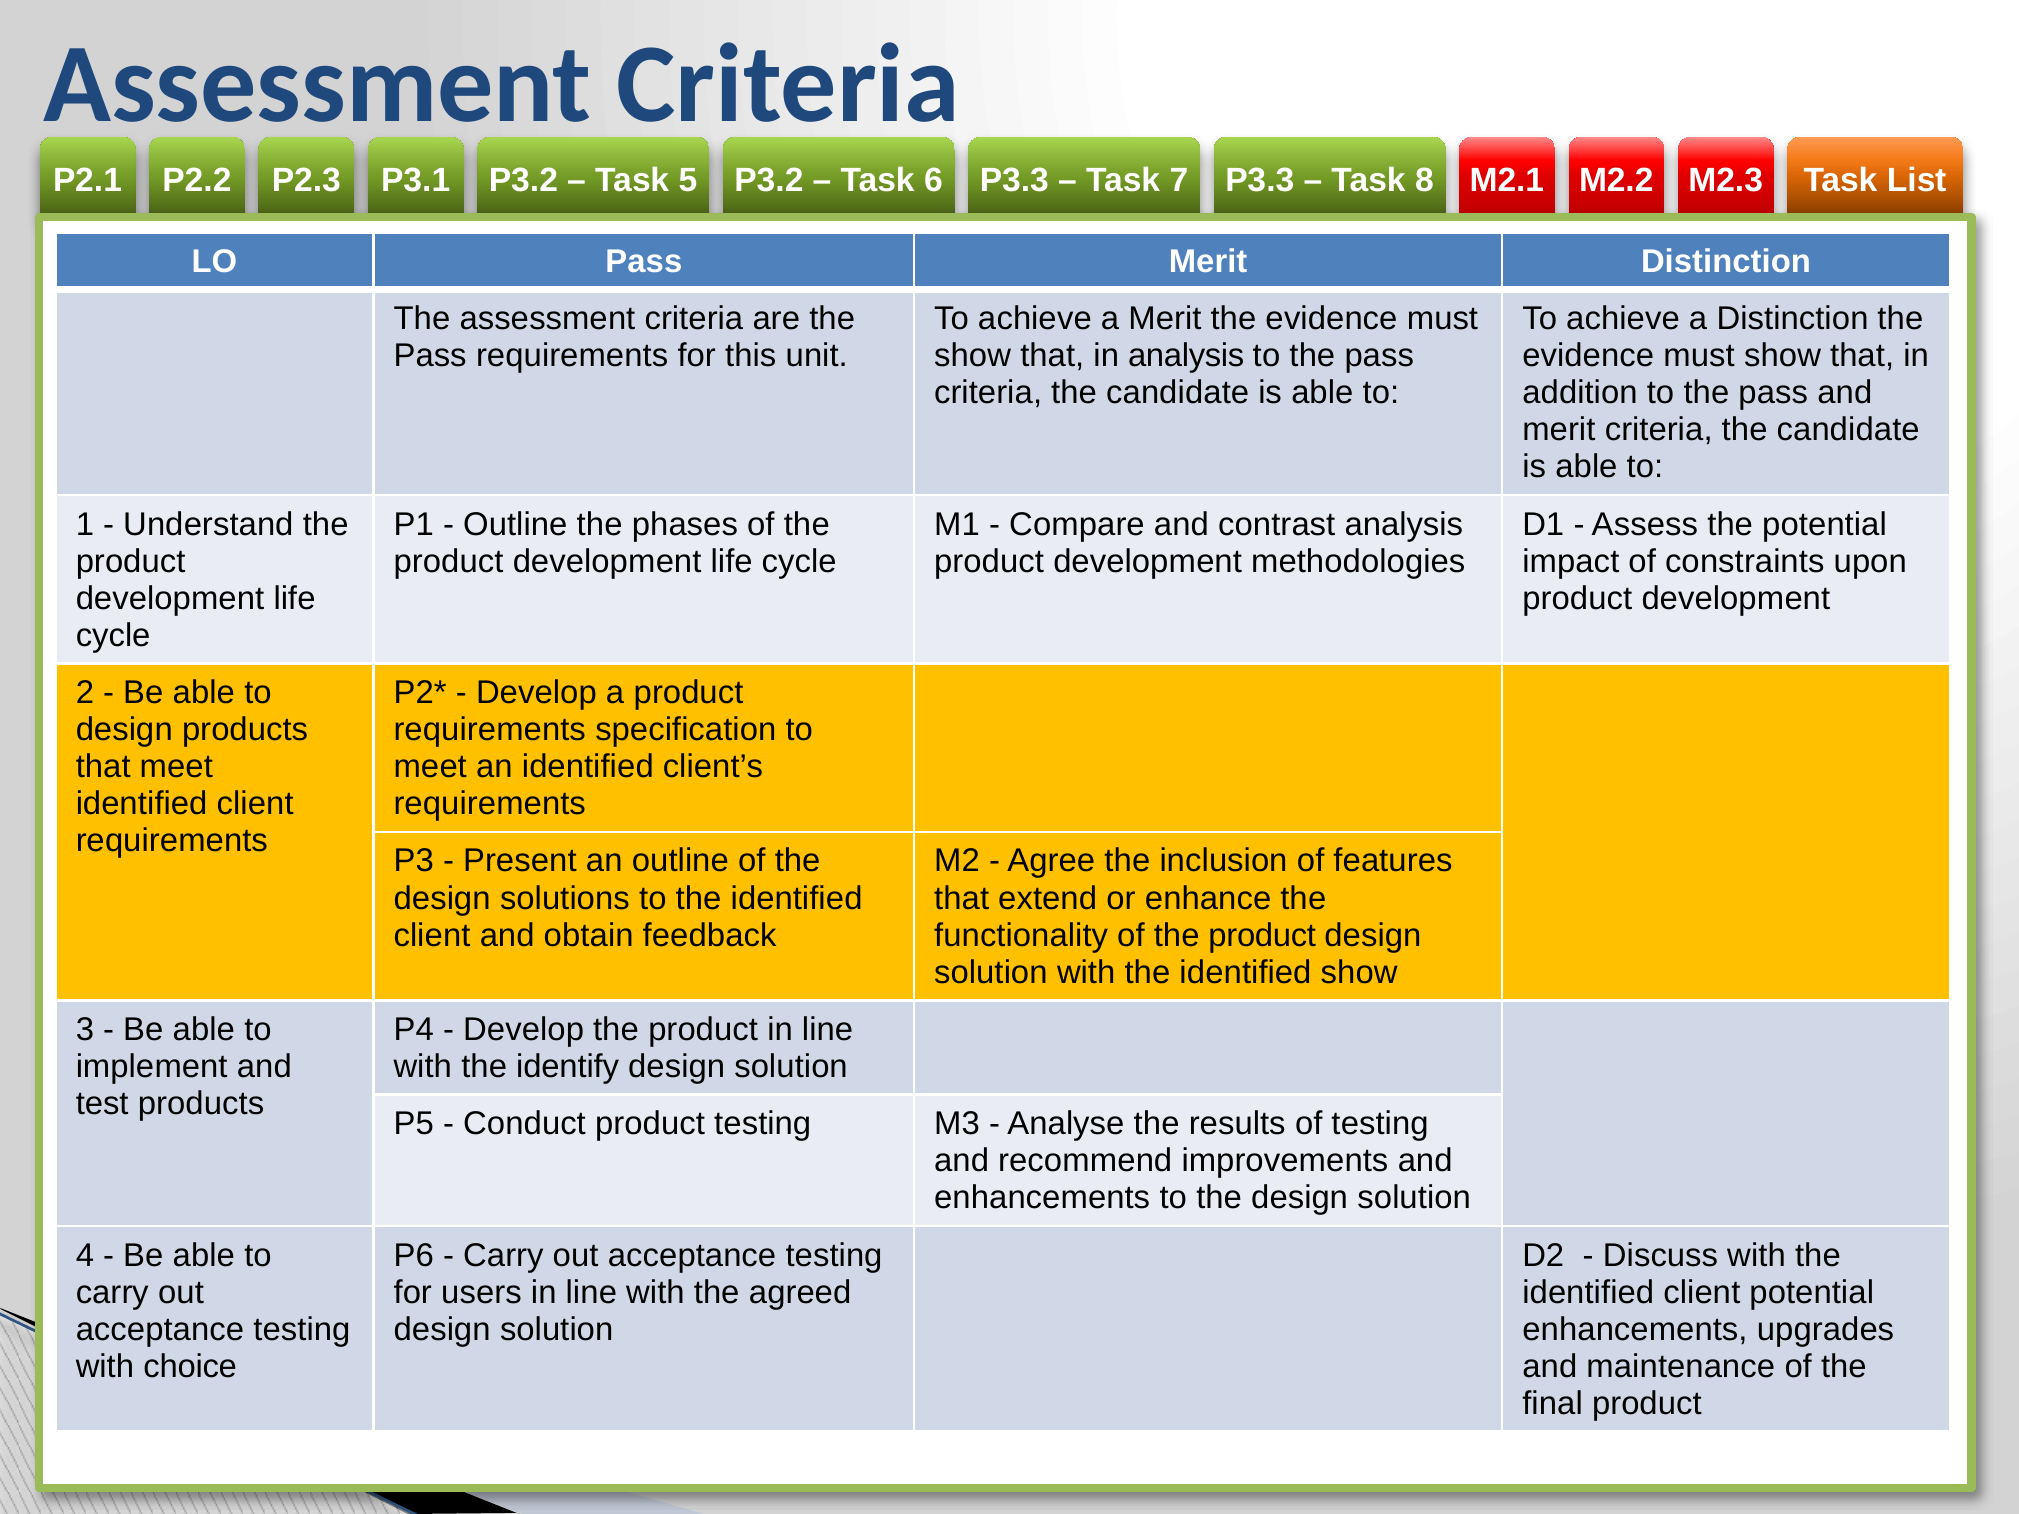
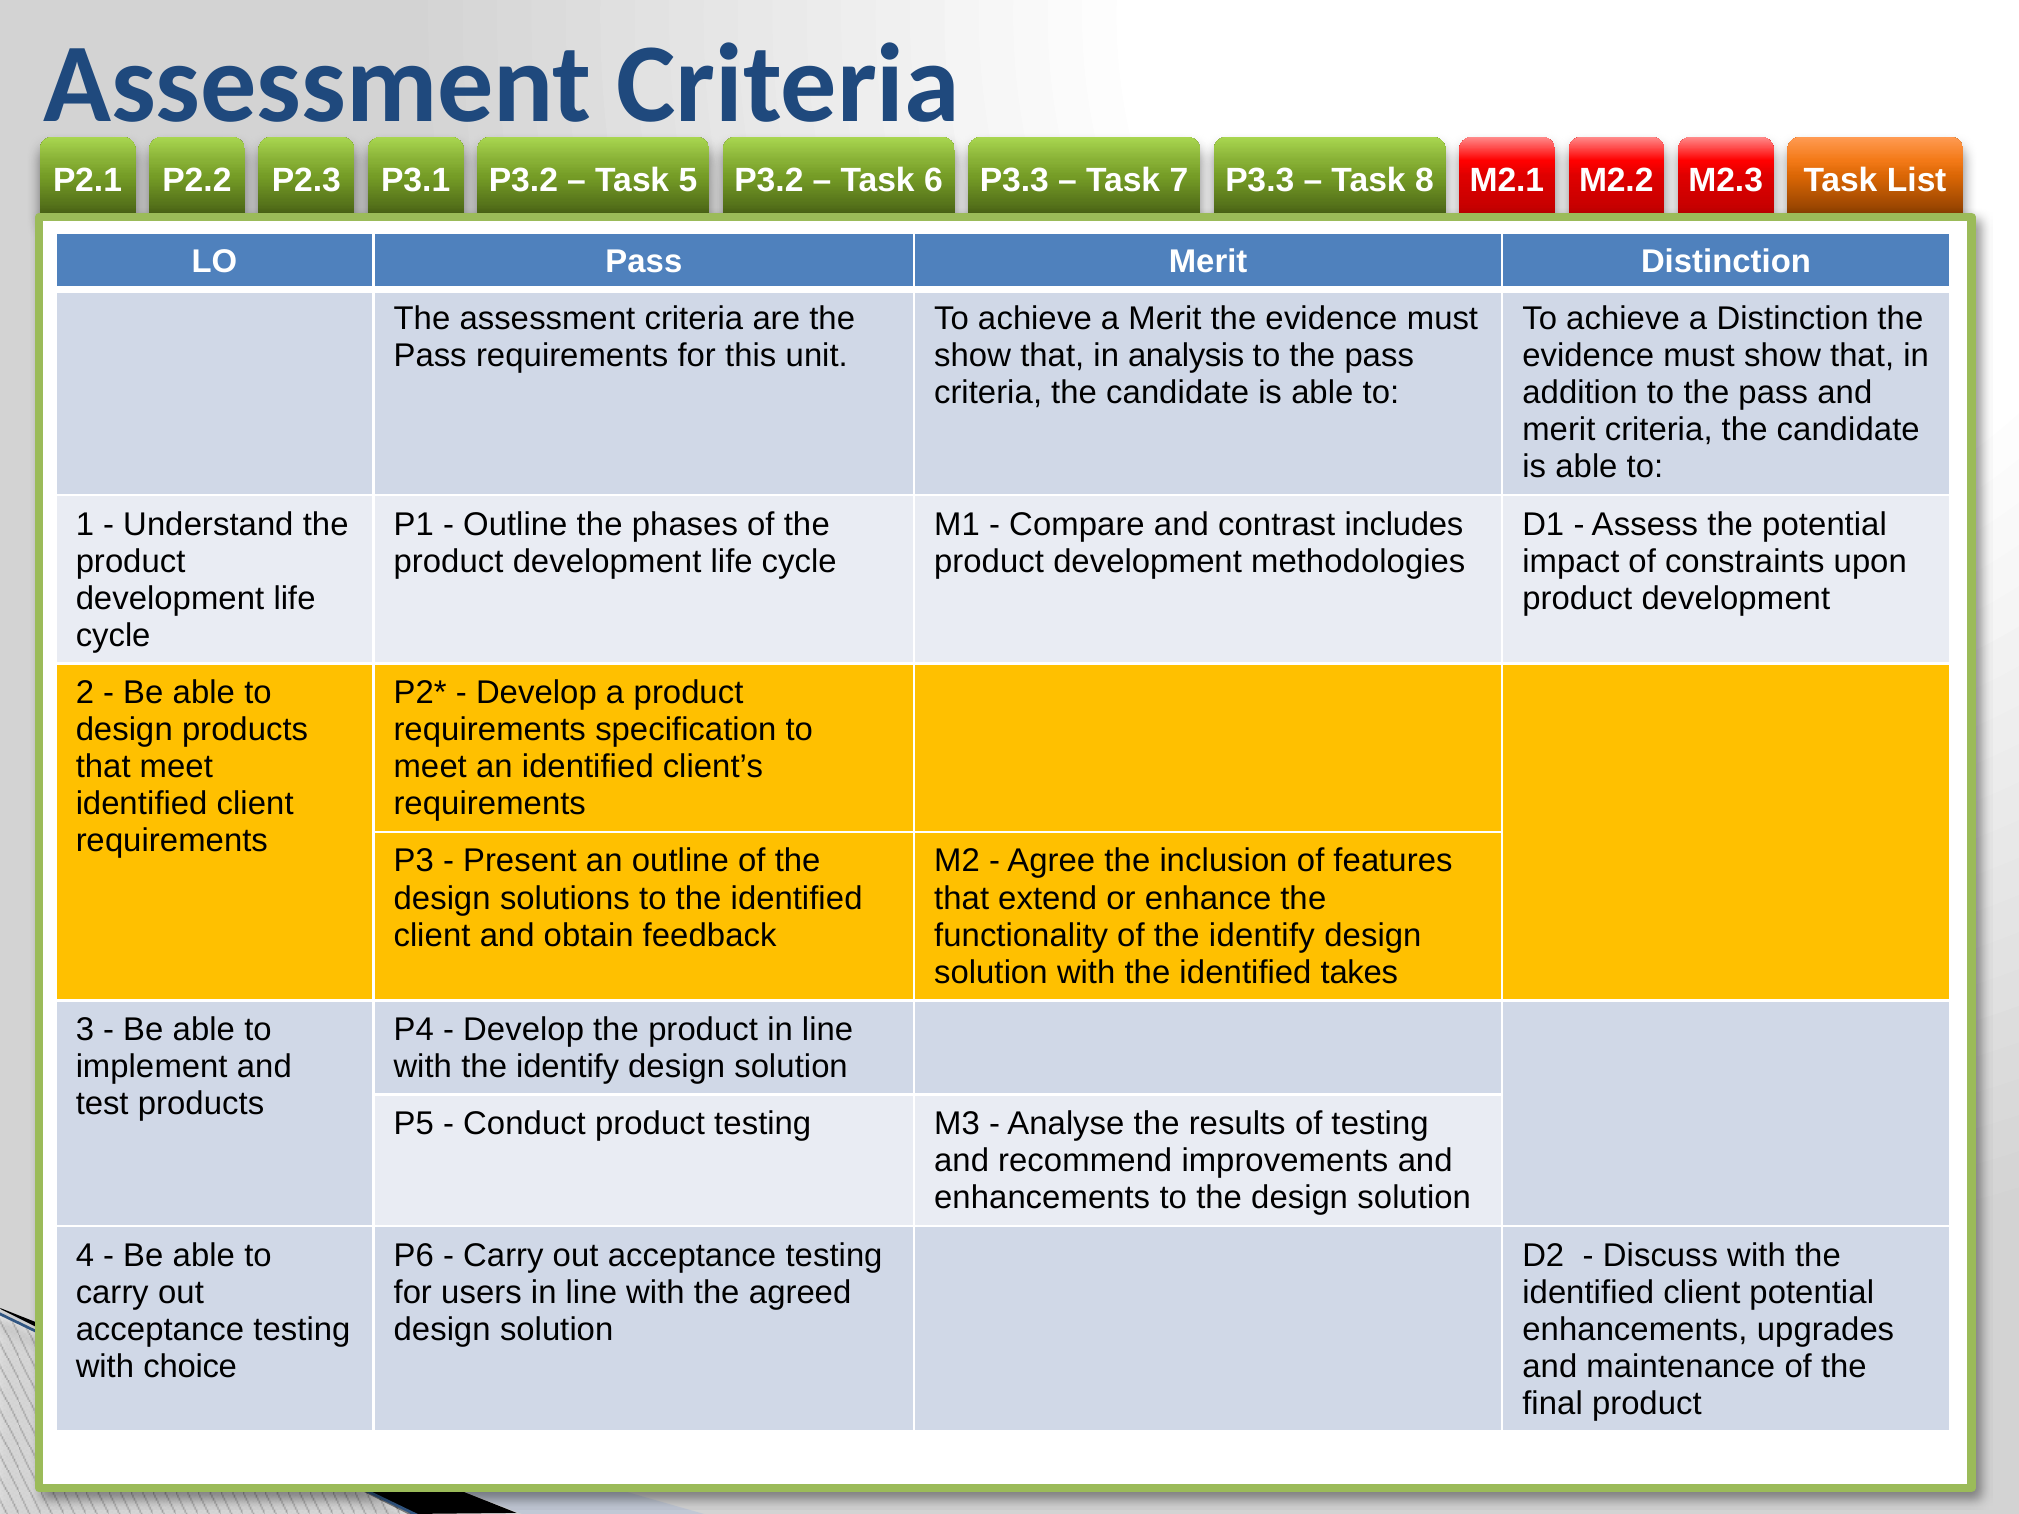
contrast analysis: analysis -> includes (1404, 524)
functionality of the product: product -> identify (1262, 935)
identified show: show -> takes (1359, 972)
